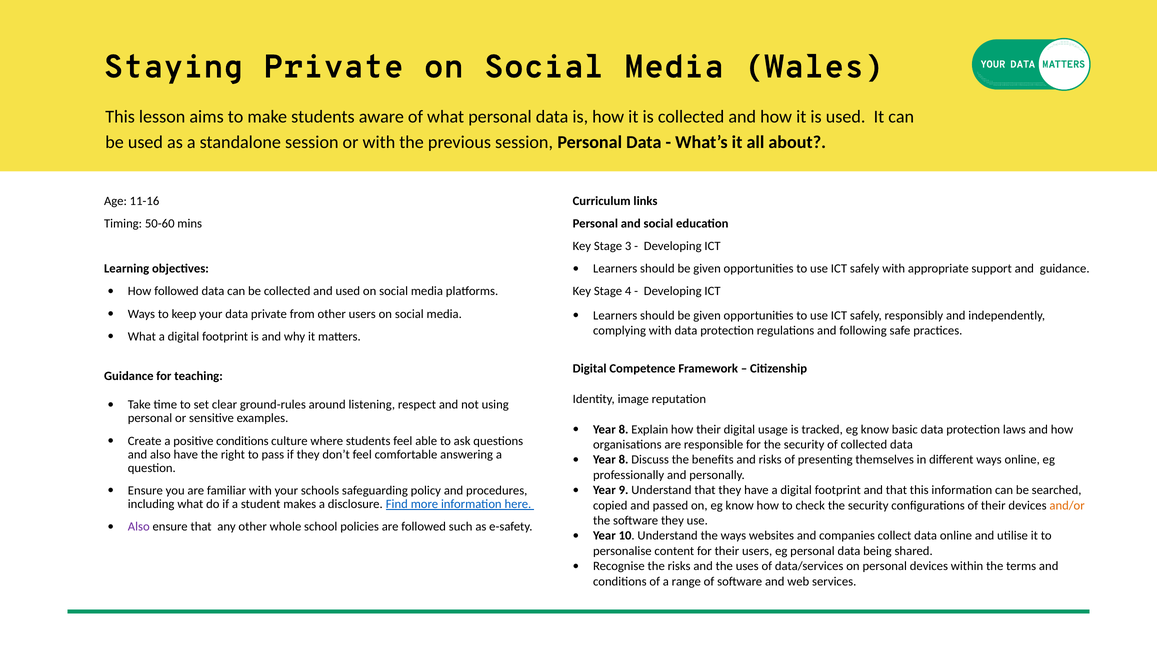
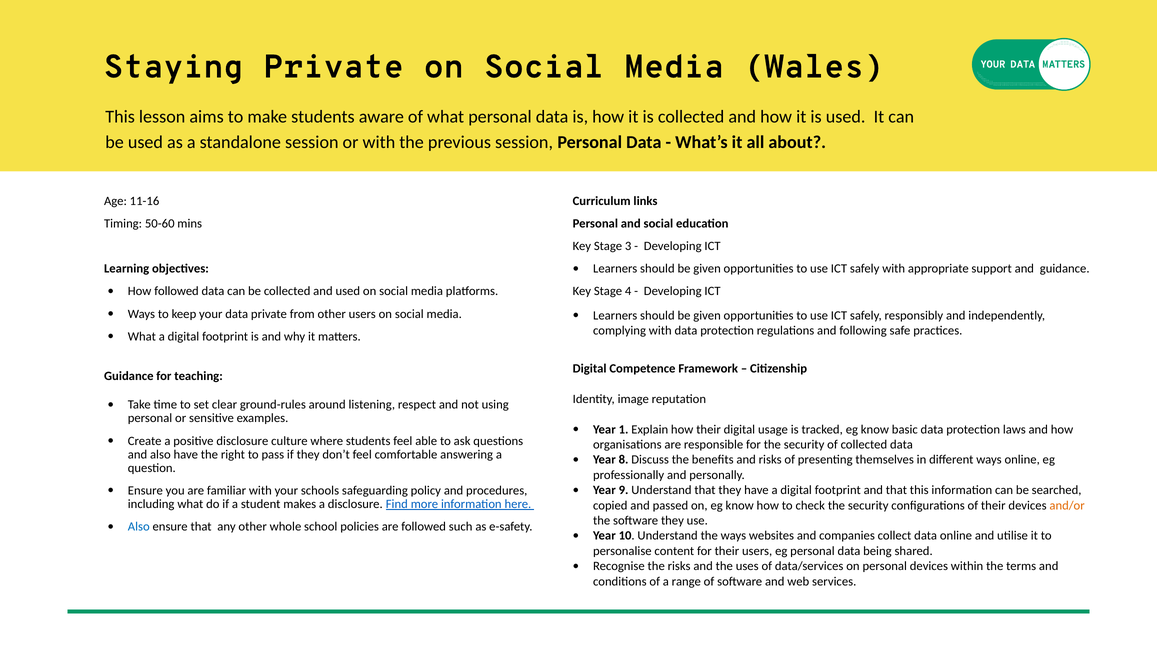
8: 8 -> 1 (624, 429)
positive conditions: conditions -> disclosure (242, 441)
Also colour: purple -> blue (139, 527)
